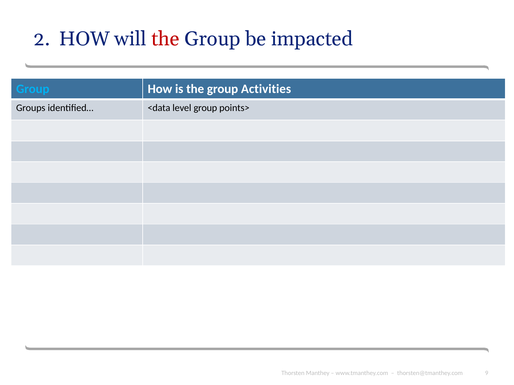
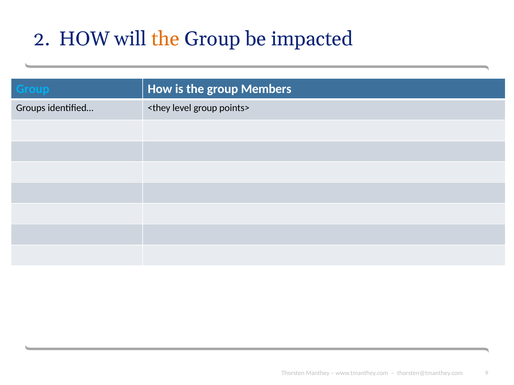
the colour: red -> orange (165, 39)
Activities: Activities -> Members (266, 89)
<data: <data -> <they (159, 108)
